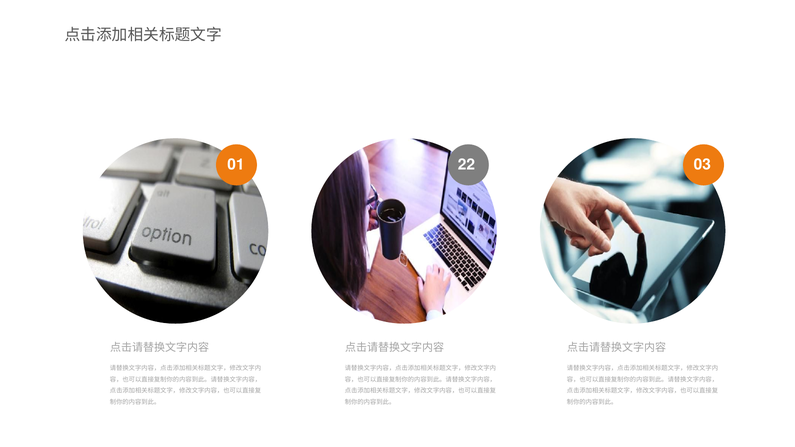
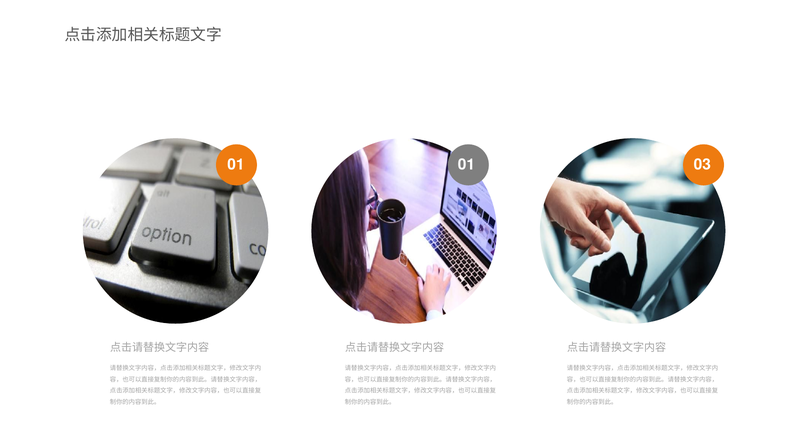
01 22: 22 -> 01 (466, 165)
